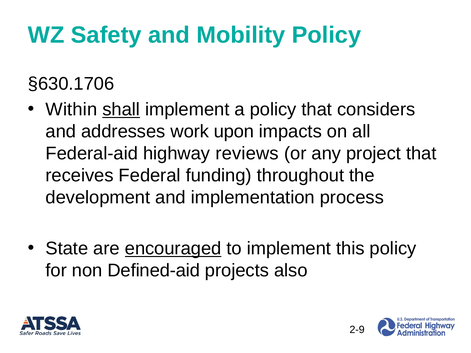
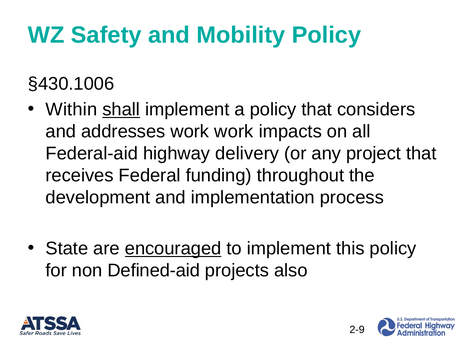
§630.1706: §630.1706 -> §430.1006 (71, 84)
work upon: upon -> work (234, 131)
reviews: reviews -> delivery (247, 153)
